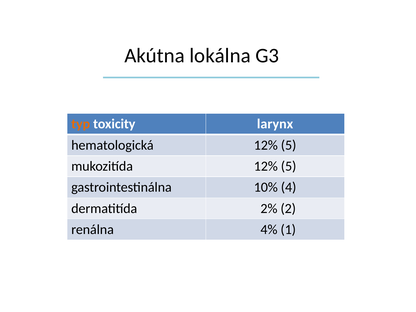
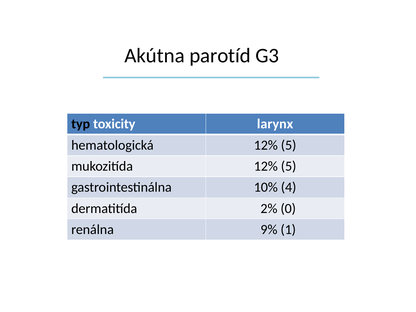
lokálna: lokálna -> parotíd (220, 56)
typ colour: orange -> black (81, 124)
2: 2 -> 0 (288, 208)
4%: 4% -> 9% (269, 230)
